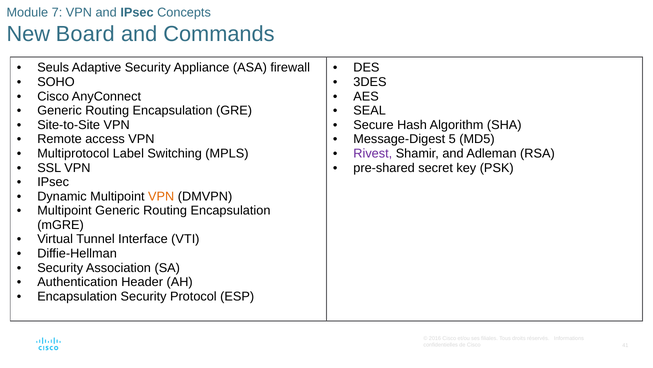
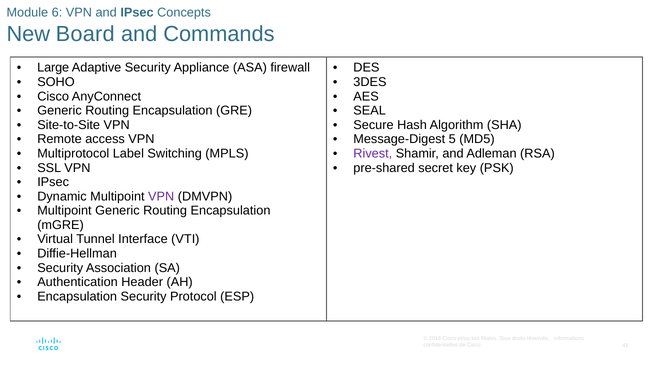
7: 7 -> 6 (57, 13)
Seuls: Seuls -> Large (53, 68)
VPN colour: orange -> purple (161, 196)
